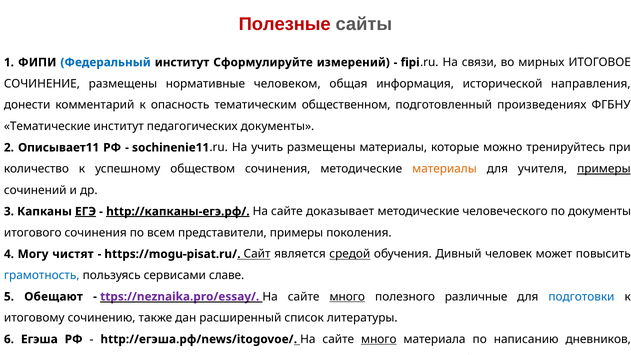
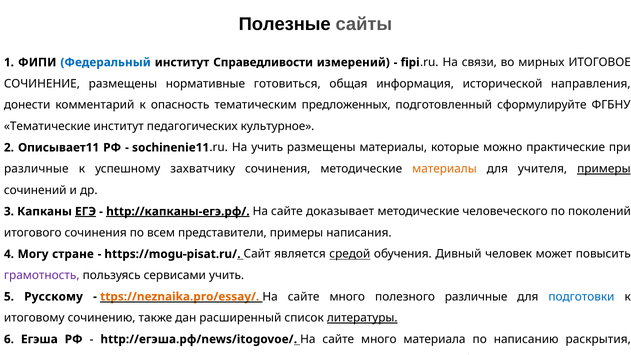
Полезные colour: red -> black (285, 24)
Сформулируйте: Сформулируйте -> Справедливости (263, 62)
человеком: человеком -> готовиться (287, 84)
общественном: общественном -> предложенных (346, 105)
произведениях: произведениях -> сформулируйте (542, 105)
педагогических документы: документы -> культурное (278, 126)
можно тренируйтесь: тренируйтесь -> практические (566, 148)
количество: количество -> различные (36, 169)
обществом: обществом -> захватчику (203, 169)
по документы: документы -> поколений (600, 211)
поколения: поколения -> написания (359, 233)
чистят: чистят -> стране (73, 254)
Сайт underline: present -> none (257, 254)
грамотность colour: blue -> purple (42, 275)
сервисами славе: славе -> учить (227, 275)
Обещают: Обещают -> Русскому (54, 297)
ttps://neznaika.pro/essay/ colour: purple -> orange (180, 297)
много underline: present -> none (347, 297)
литературы underline: none -> present (362, 318)
много underline: present -> none (379, 339)
дневников: дневников -> раскрытия (598, 339)
